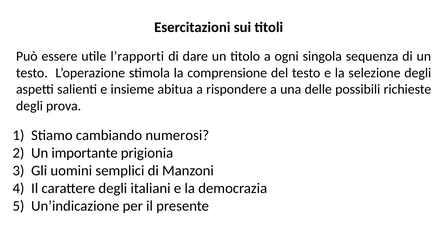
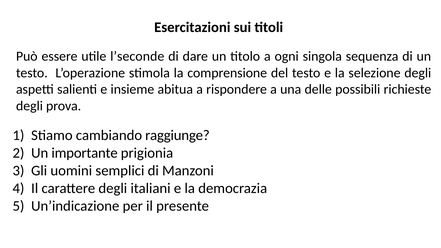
l’rapporti: l’rapporti -> l’seconde (137, 56)
numerosi: numerosi -> raggiunge (177, 136)
